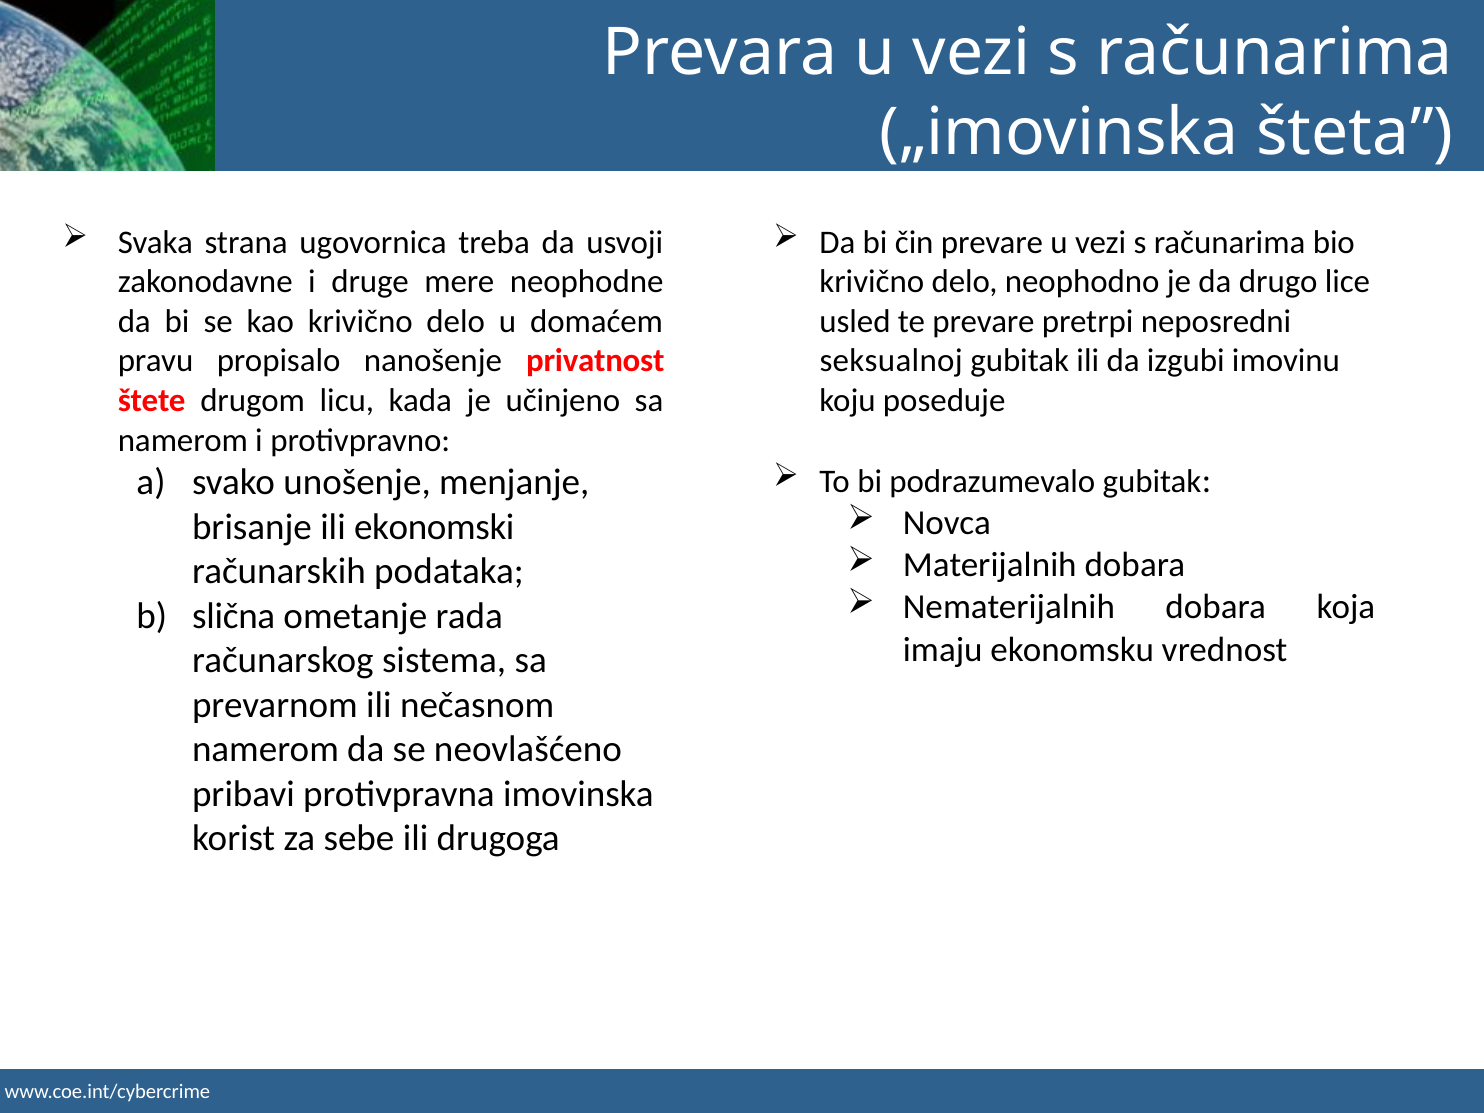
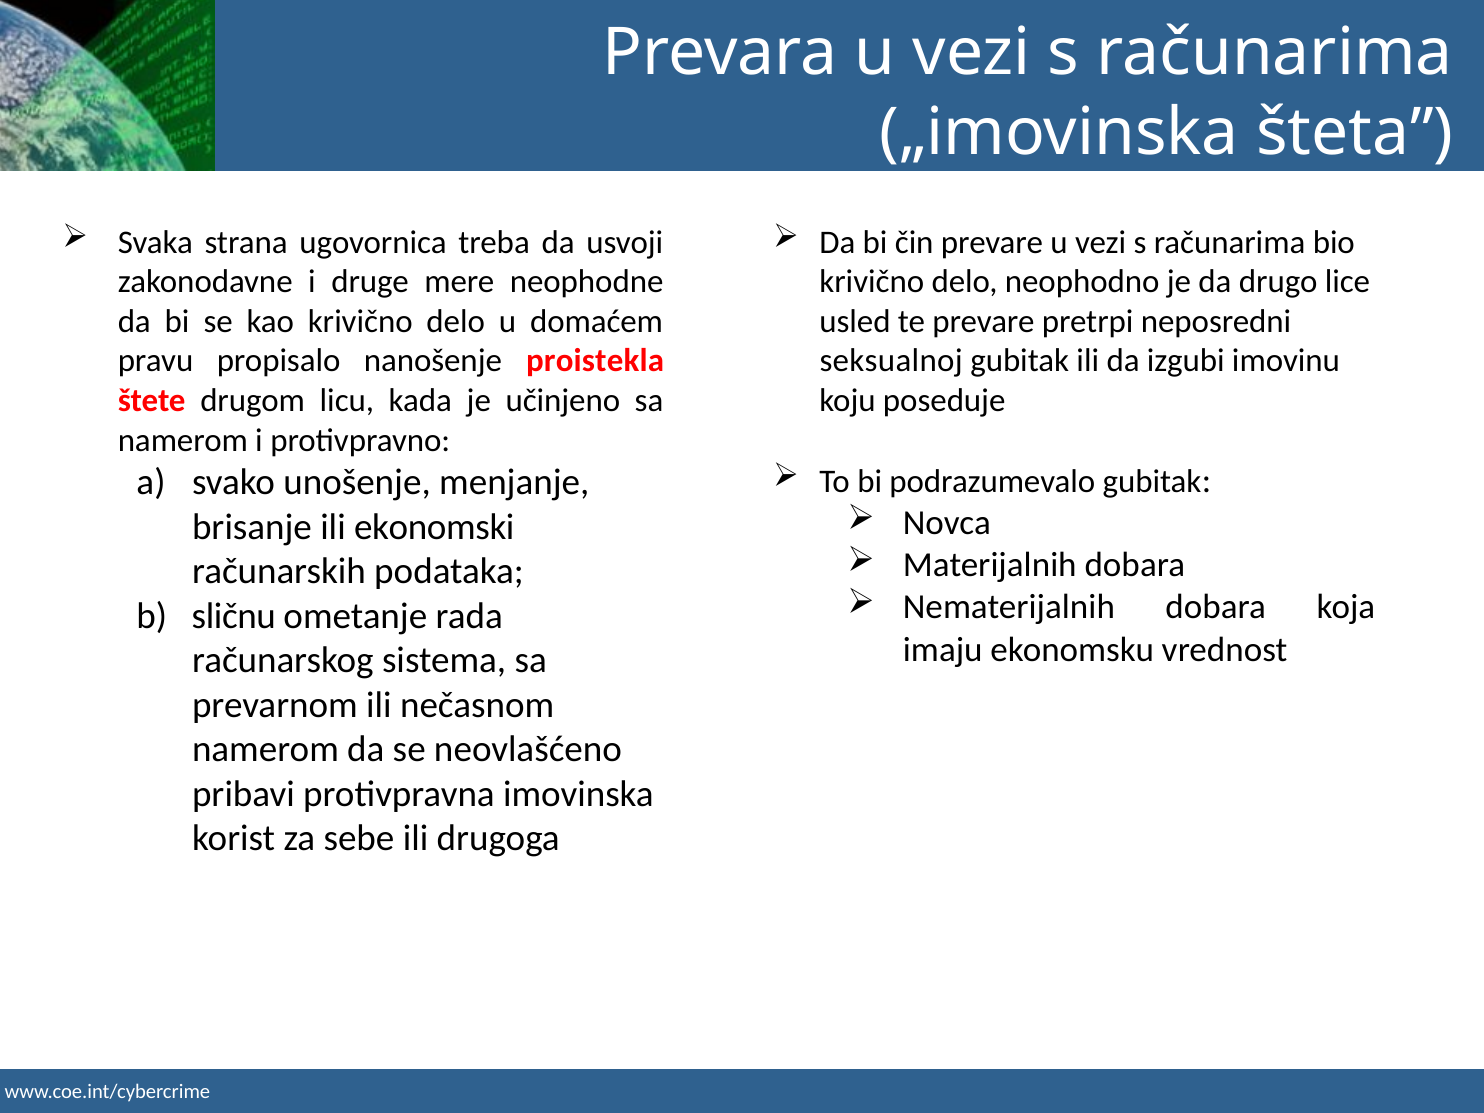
privatnost: privatnost -> proistekla (595, 361)
slična: slična -> sličnu (234, 616)
